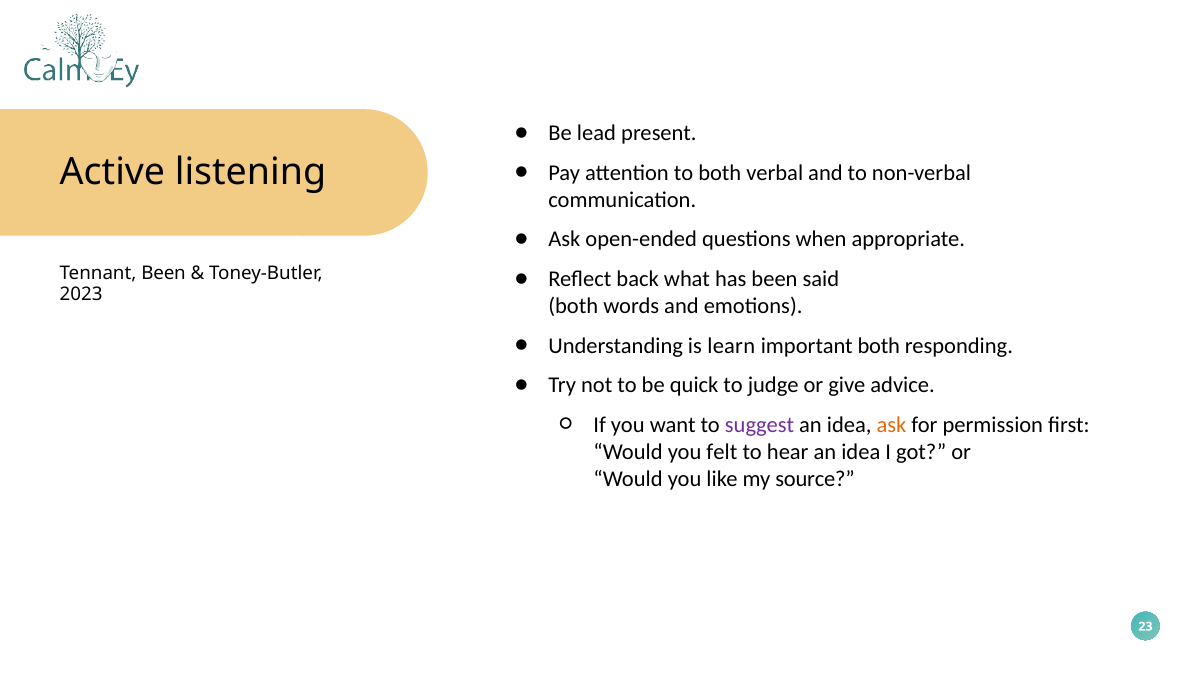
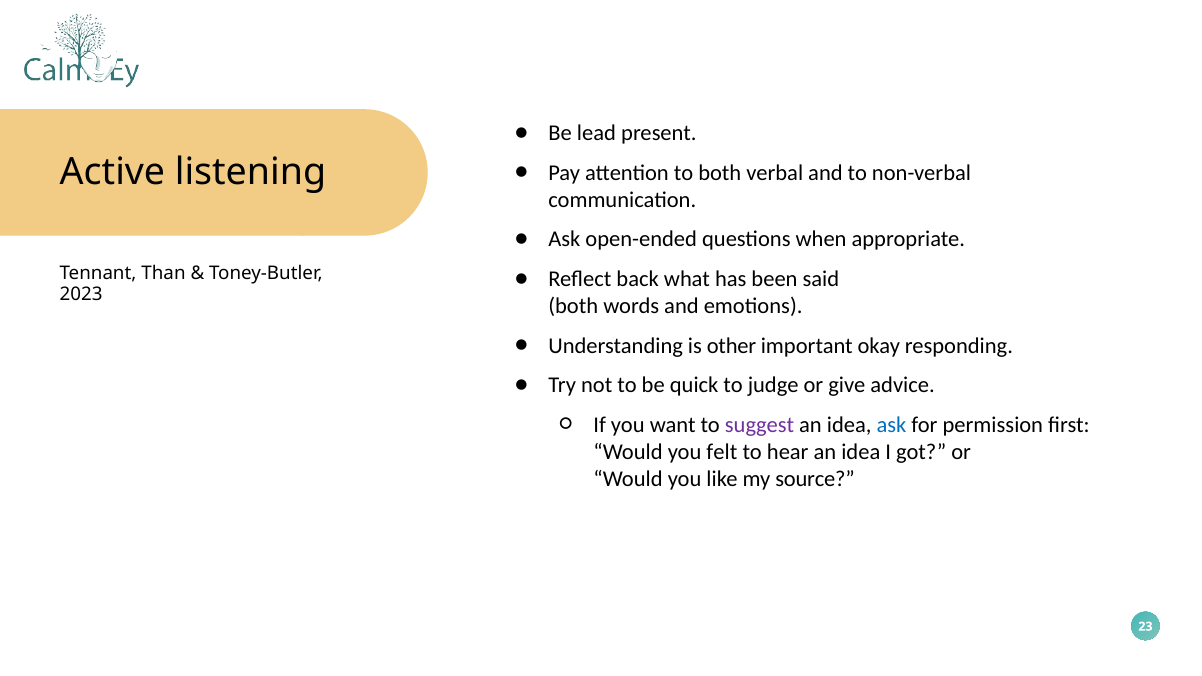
Tennant Been: Been -> Than (163, 274)
learn: learn -> other (731, 346)
important both: both -> okay (879, 346)
ask colour: orange -> blue (891, 425)
